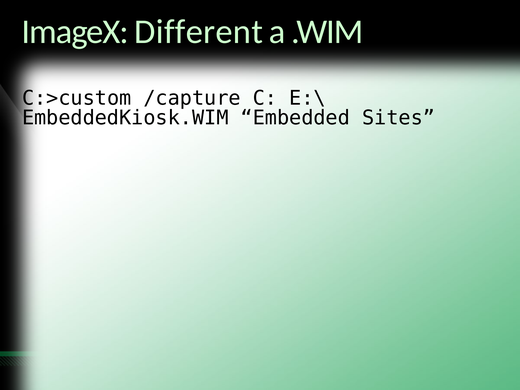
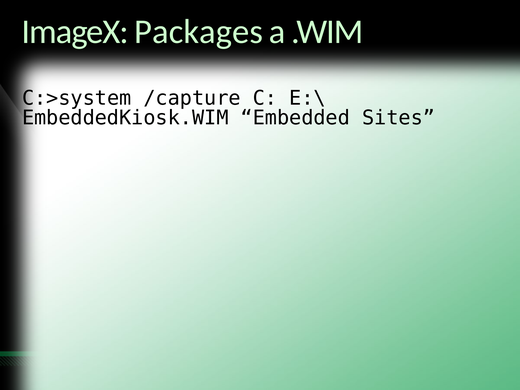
Different: Different -> Packages (199, 32)
C:>custom: C:>custom -> C:>system (77, 98)
